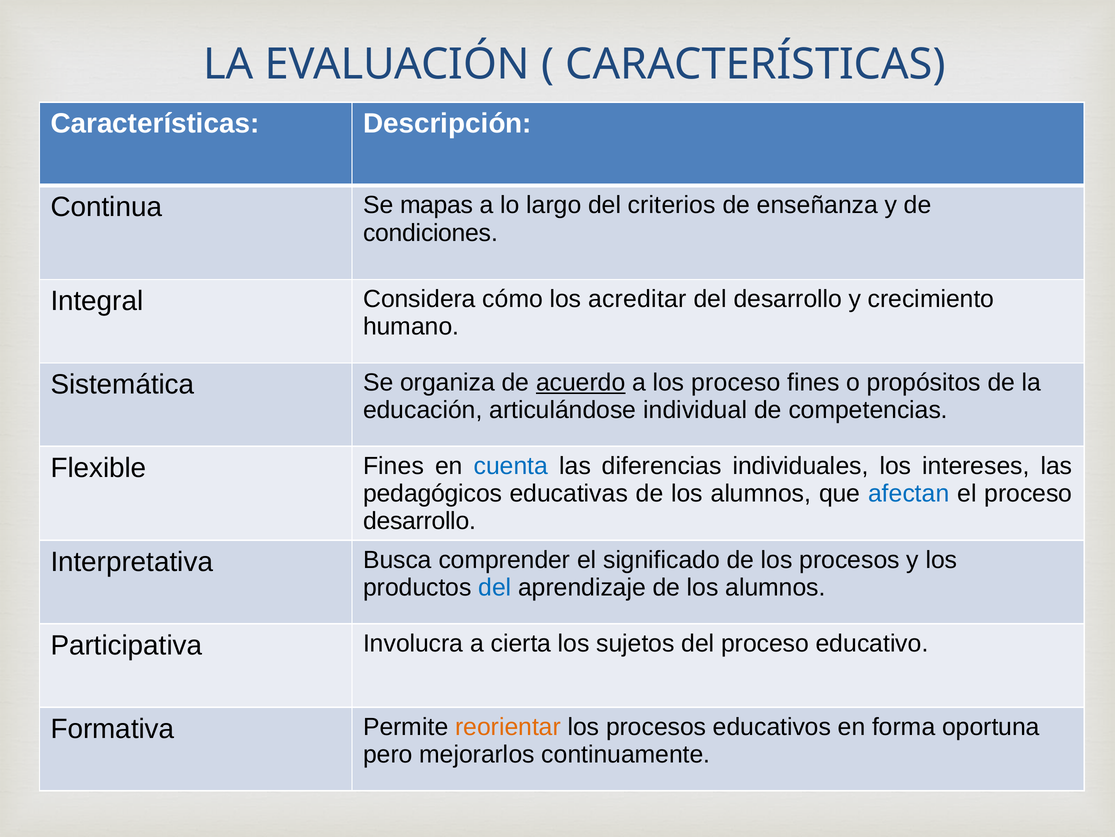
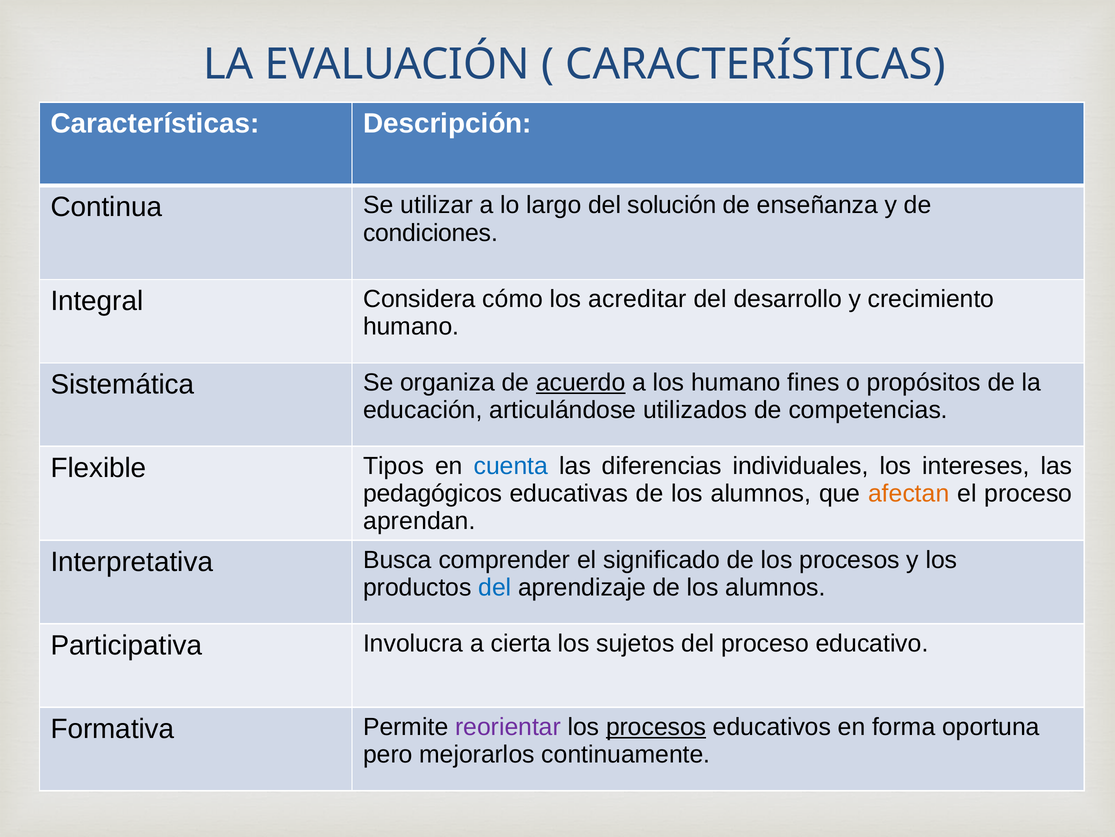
mapas: mapas -> utilizar (436, 205)
criterios: criterios -> solución (672, 205)
los proceso: proceso -> humano (736, 382)
individual: individual -> utilizados (695, 410)
Flexible Fines: Fines -> Tipos (394, 466)
afectan colour: blue -> orange (909, 493)
desarrollo: desarrollo -> aprendan (419, 521)
reorientar colour: orange -> purple (508, 726)
procesos underline: none -> present (656, 726)
